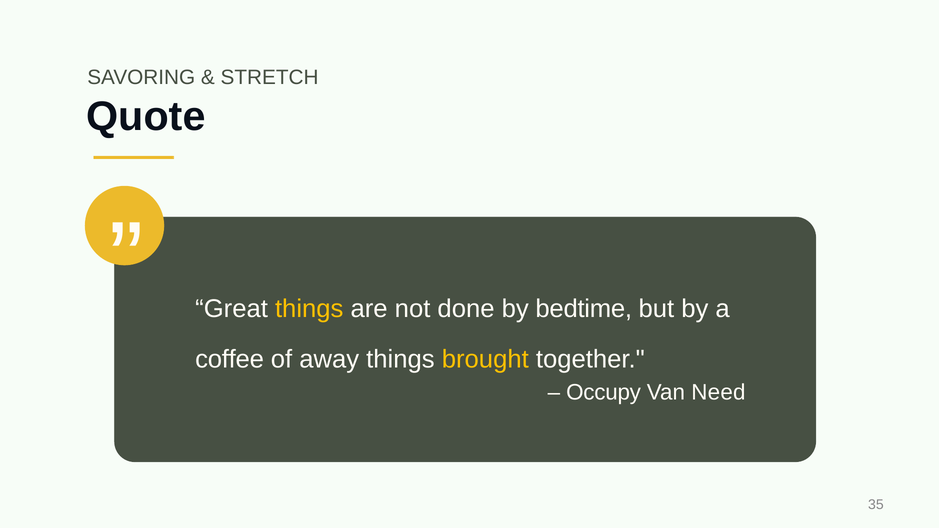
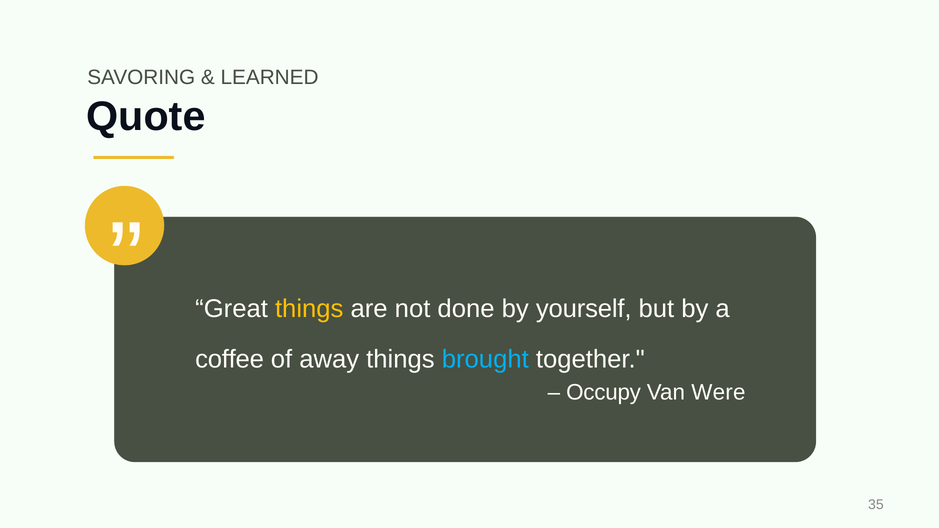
STRETCH: STRETCH -> LEARNED (270, 77)
bedtime: bedtime -> yourself (584, 309)
brought colour: yellow -> light blue (485, 359)
Need: Need -> Were (718, 393)
